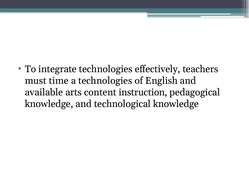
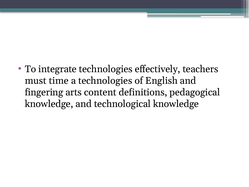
available: available -> fingering (44, 92)
instruction: instruction -> definitions (143, 92)
